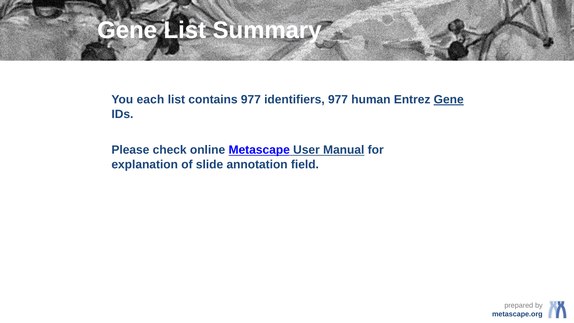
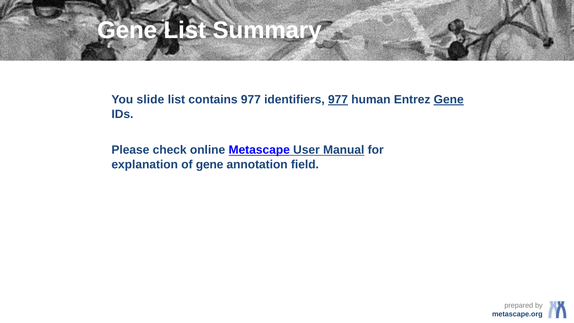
each: each -> slide (150, 100)
977 underline: none -> present (338, 100)
of slide: slide -> gene (210, 164)
